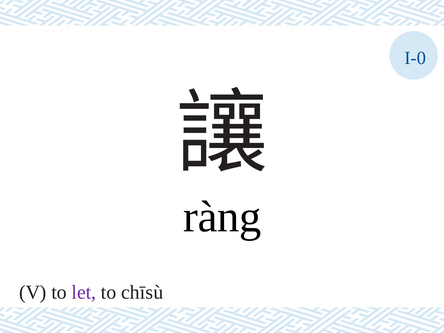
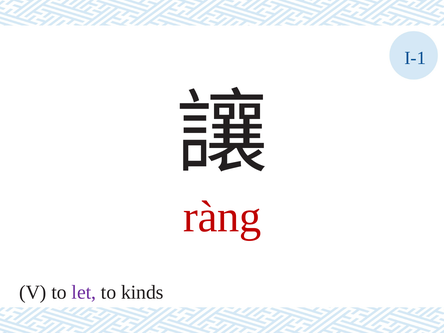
I-0: I-0 -> I-1 (415, 58)
ràng colour: black -> red (222, 217)
chīsù: chīsù -> kinds (142, 292)
